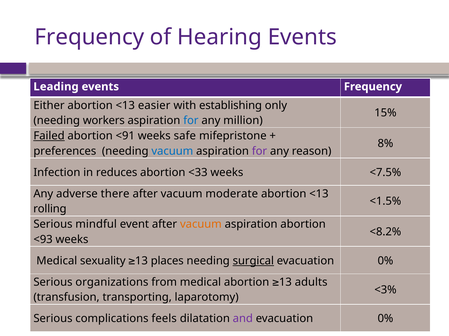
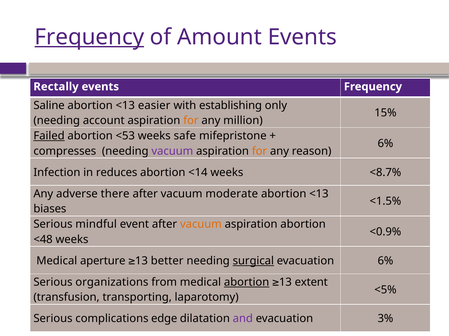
Frequency underline: none -> present (89, 37)
Hearing: Hearing -> Amount (219, 37)
Leading: Leading -> Rectally (56, 87)
Either: Either -> Saline (49, 106)
workers: workers -> account (104, 121)
for colour: blue -> orange (191, 121)
<91: <91 -> <53 (125, 136)
8%: 8% -> 6% (385, 144)
preferences: preferences -> compresses (65, 151)
vacuum colour: blue -> purple (172, 151)
for colour: purple -> orange (259, 151)
<33: <33 -> <14 (198, 173)
<7.5%: <7.5% -> <8.7% (385, 173)
rolling: rolling -> biases (50, 209)
<8.2%: <8.2% -> <0.9% (385, 232)
<93: <93 -> <48 (43, 240)
sexuality: sexuality -> aperture (103, 261)
places: places -> better (167, 261)
0%: 0% -> 6% (385, 261)
abortion underline: none -> present (247, 283)
adults: adults -> extent (311, 283)
<3%: <3% -> <5% (385, 290)
feels: feels -> edge (164, 319)
0%: 0% -> 3% (385, 319)
